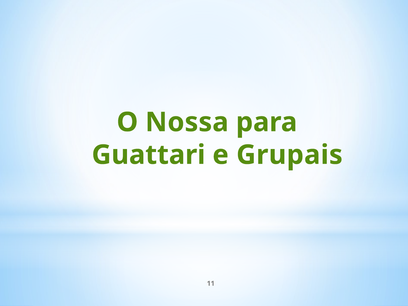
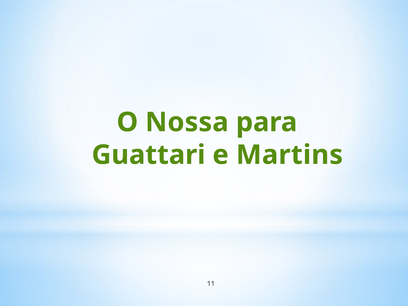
Grupais: Grupais -> Martins (289, 155)
